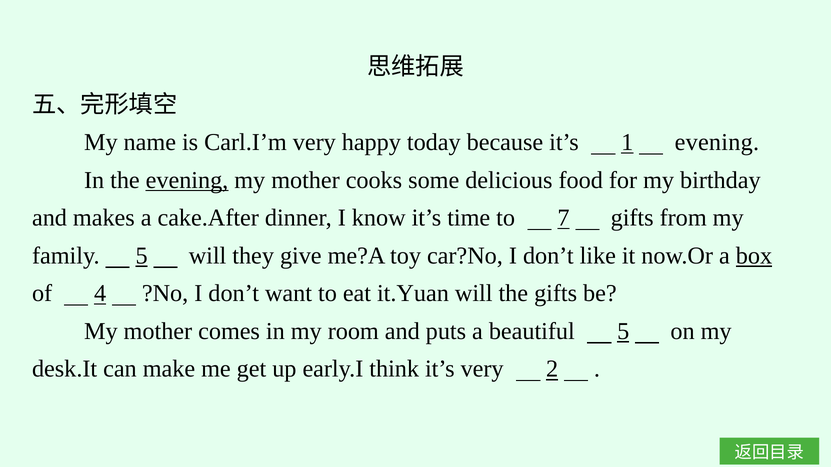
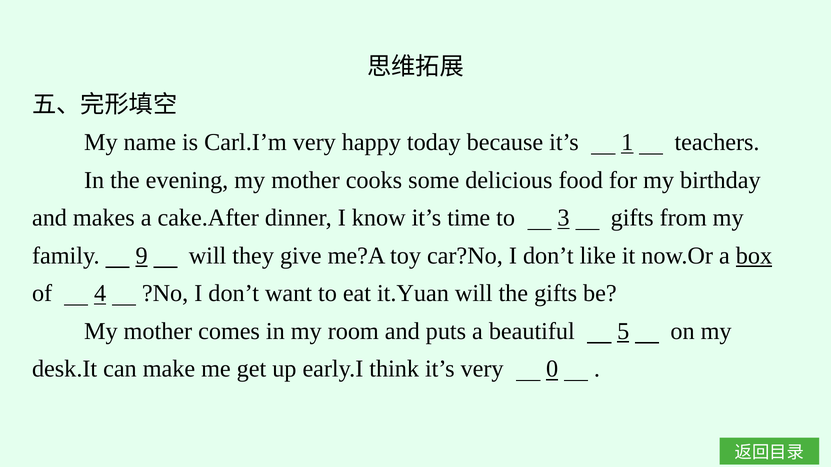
1 evening: evening -> teachers (717, 142)
evening underline: present -> none (187, 180)
7: 7 -> 3 (564, 218)
family 5: 5 -> 9 (142, 256)
2: 2 -> 0 (552, 369)
